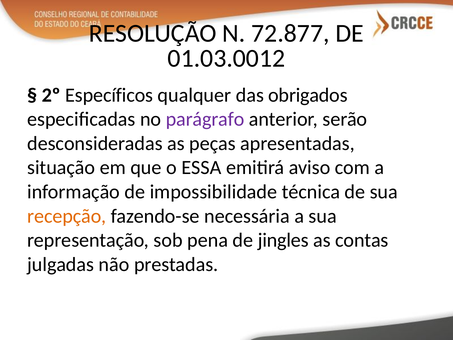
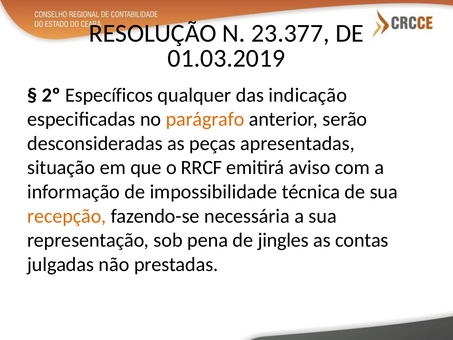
72.877: 72.877 -> 23.377 (290, 33)
01.03.0012: 01.03.0012 -> 01.03.2019 (226, 58)
obrigados: obrigados -> indicação (308, 95)
parágrafo colour: purple -> orange (205, 119)
ESSA: ESSA -> RRCF (202, 168)
